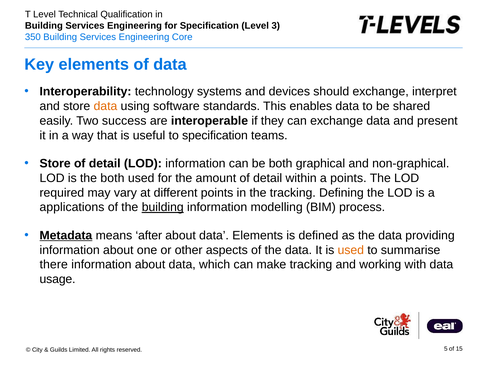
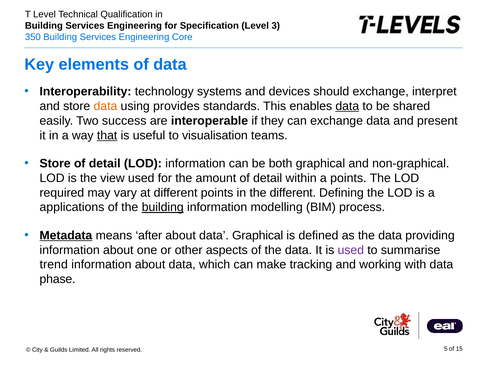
software: software -> provides (176, 106)
data underline: none -> present (347, 106)
that underline: none -> present (107, 135)
to specification: specification -> visualisation (215, 135)
the both: both -> view (112, 178)
the tracking: tracking -> different (293, 193)
data Elements: Elements -> Graphical (258, 236)
used colour: orange -> purple (351, 250)
there: there -> trend (54, 265)
usage: usage -> phase (58, 279)
